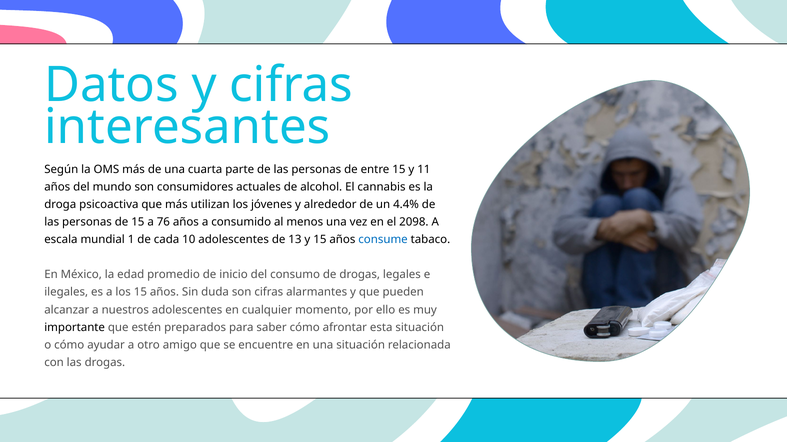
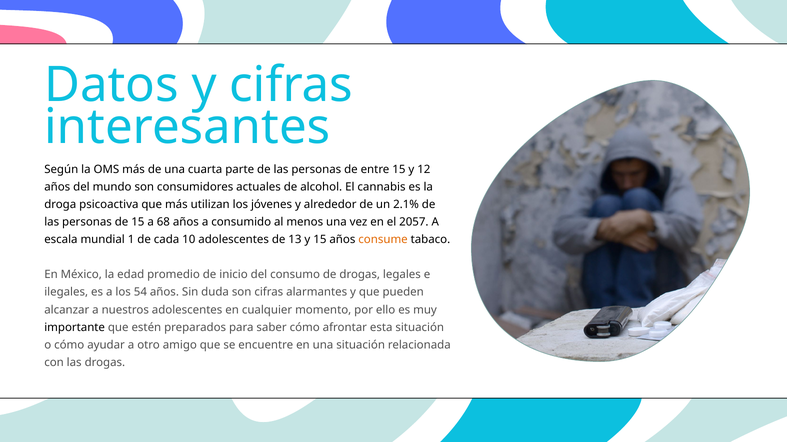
11: 11 -> 12 (424, 170)
4.4%: 4.4% -> 2.1% (406, 205)
76: 76 -> 68 (163, 222)
2098: 2098 -> 2057 (414, 222)
consume colour: blue -> orange (383, 240)
los 15: 15 -> 54 (140, 293)
